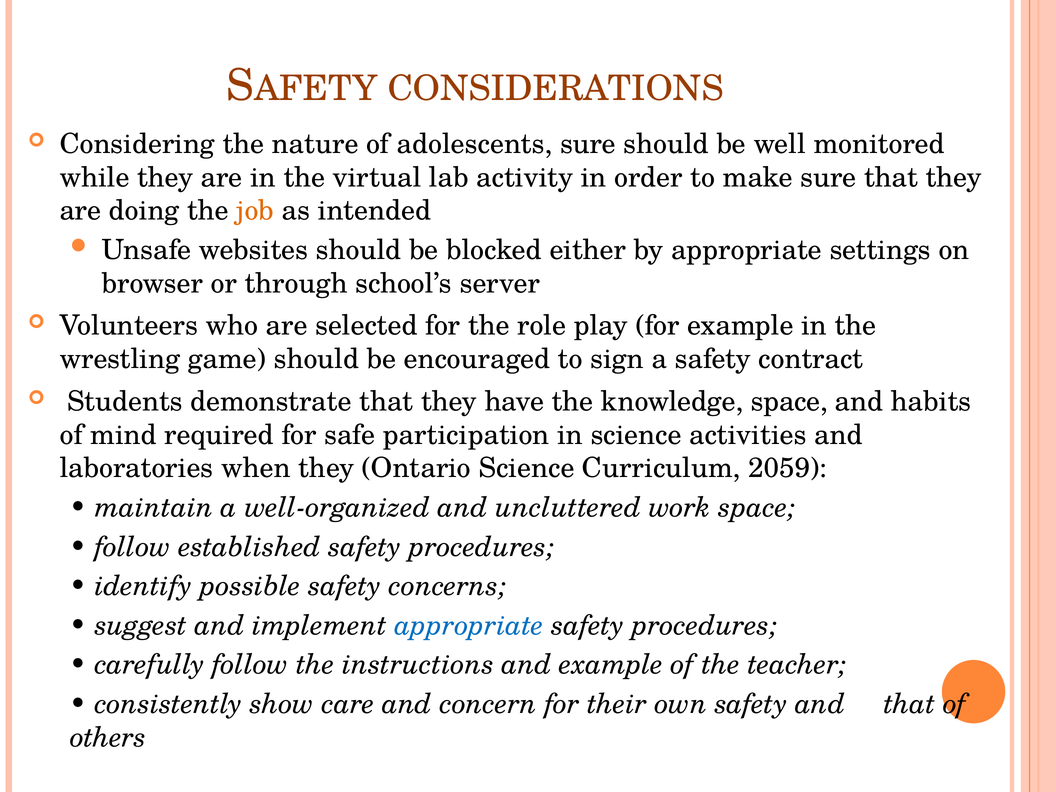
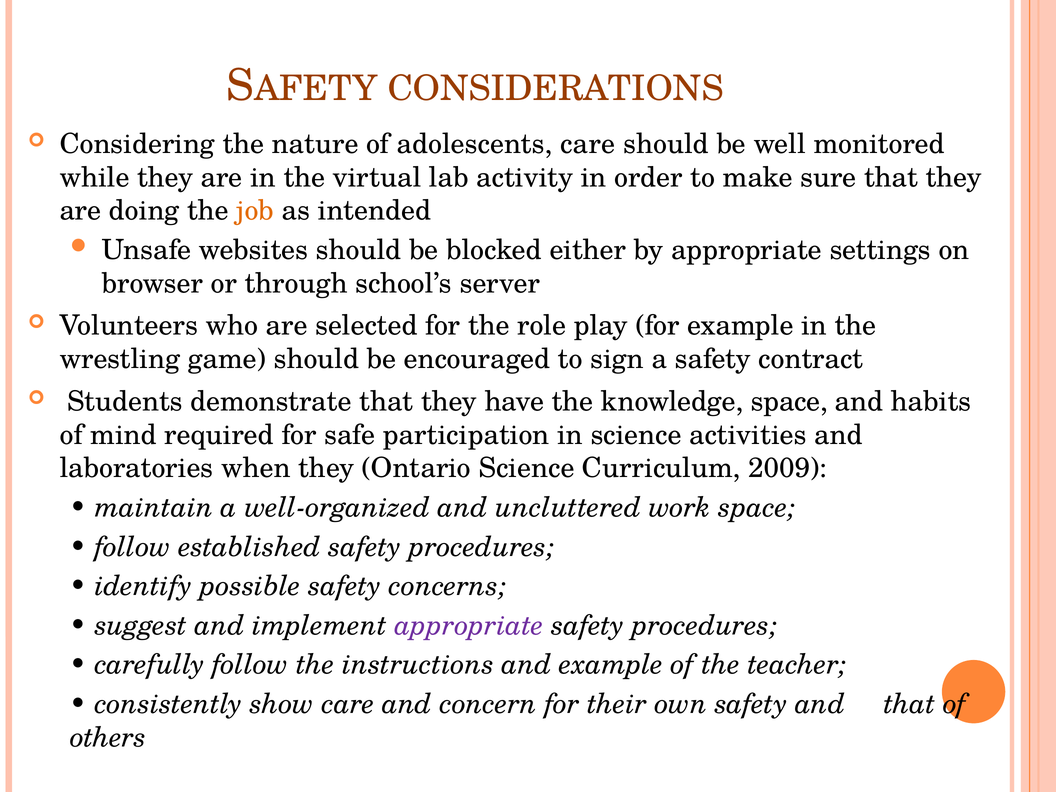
adolescents sure: sure -> care (588, 144)
2059: 2059 -> 2009 (788, 468)
appropriate colour: blue -> purple (469, 625)
